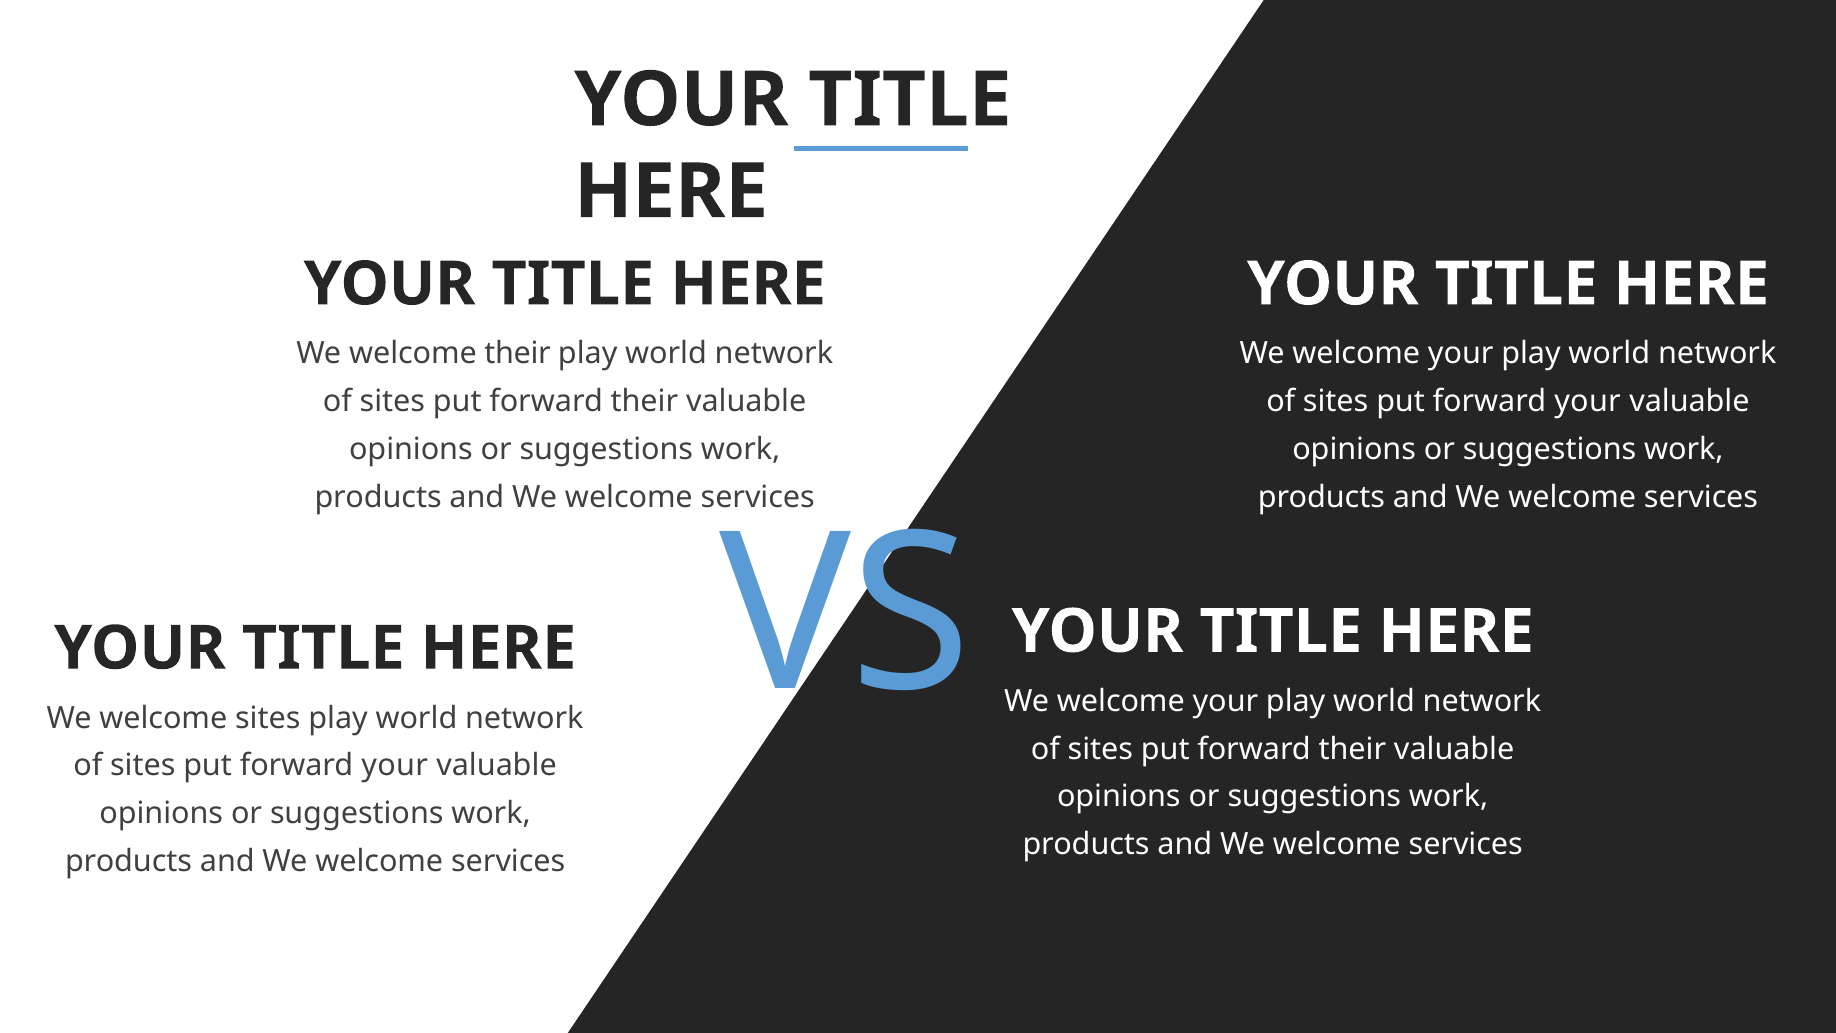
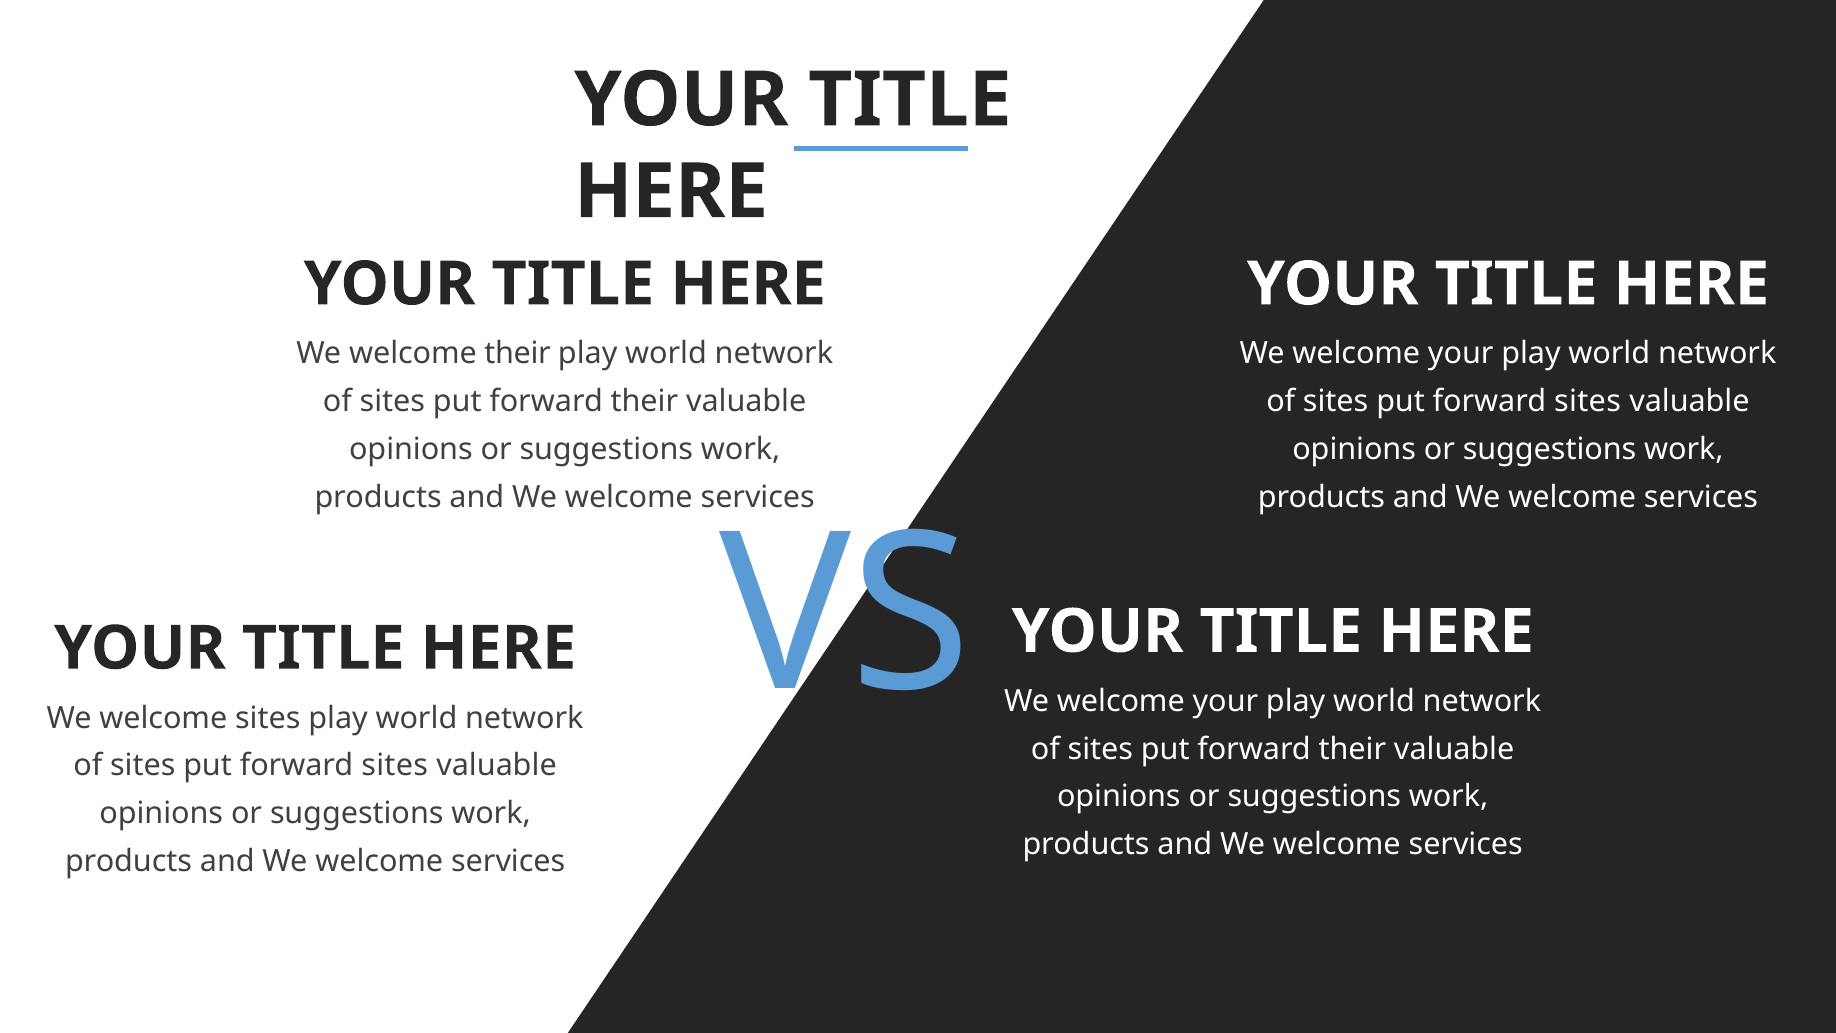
your: your -> sites (1588, 401)
your: your -> sites (395, 766)
